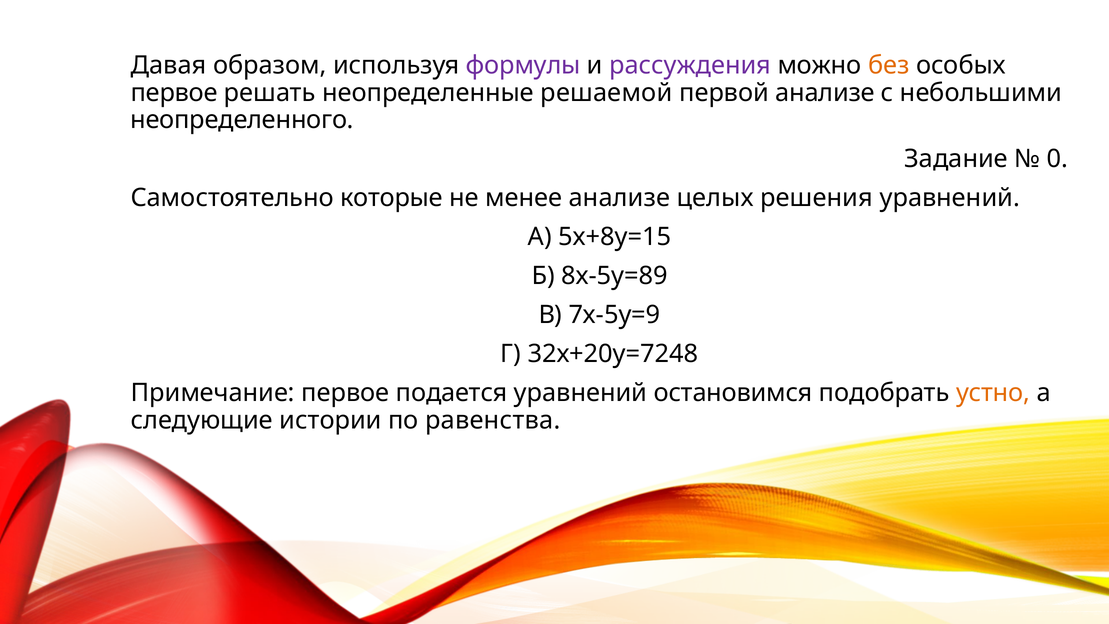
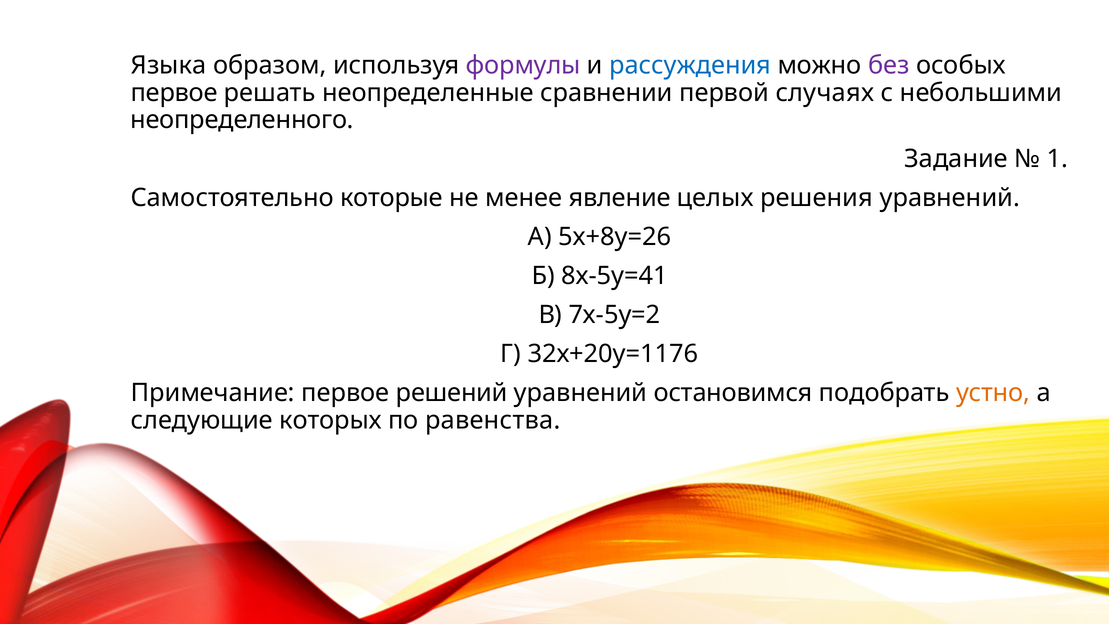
Давая: Давая -> Языка (169, 65)
рассуждения colour: purple -> blue (690, 65)
без colour: orange -> purple (889, 65)
решаемой: решаемой -> сравнении (607, 93)
первой анализе: анализе -> случаях (825, 93)
0: 0 -> 1 (1058, 159)
менее анализе: анализе -> явление (620, 198)
5х+8у=15: 5х+8у=15 -> 5х+8у=26 (615, 237)
8х-5у=89: 8х-5у=89 -> 8х-5у=41 (614, 276)
7х-5у=9: 7х-5у=9 -> 7х-5у=2 (614, 315)
32х+20у=7248: 32х+20у=7248 -> 32х+20у=1176 (613, 354)
подается: подается -> решений (452, 393)
истории: истории -> которых (331, 420)
